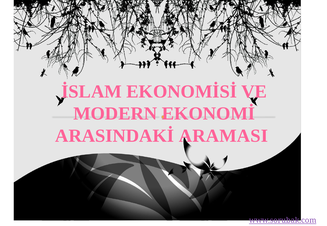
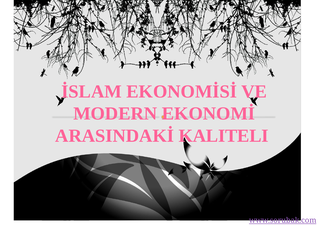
ARAMASI: ARAMASI -> KALITELI (224, 136)
